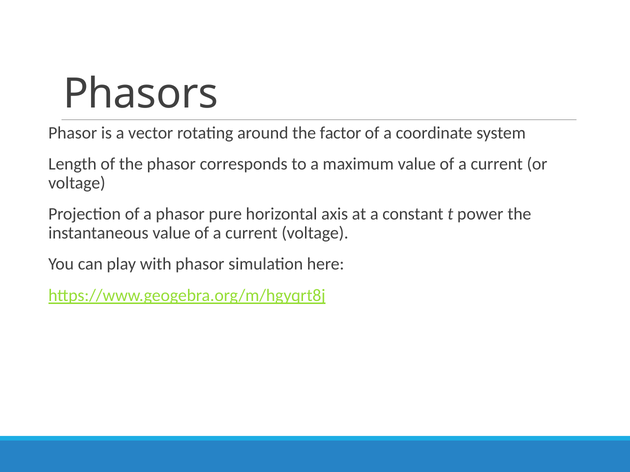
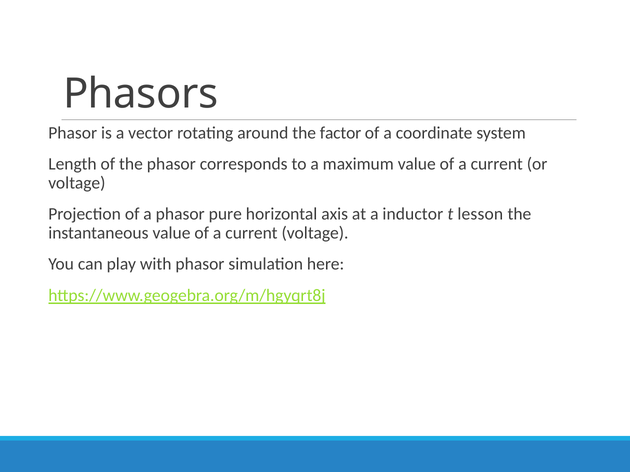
constant: constant -> inductor (413, 214)
power: power -> lesson (480, 214)
